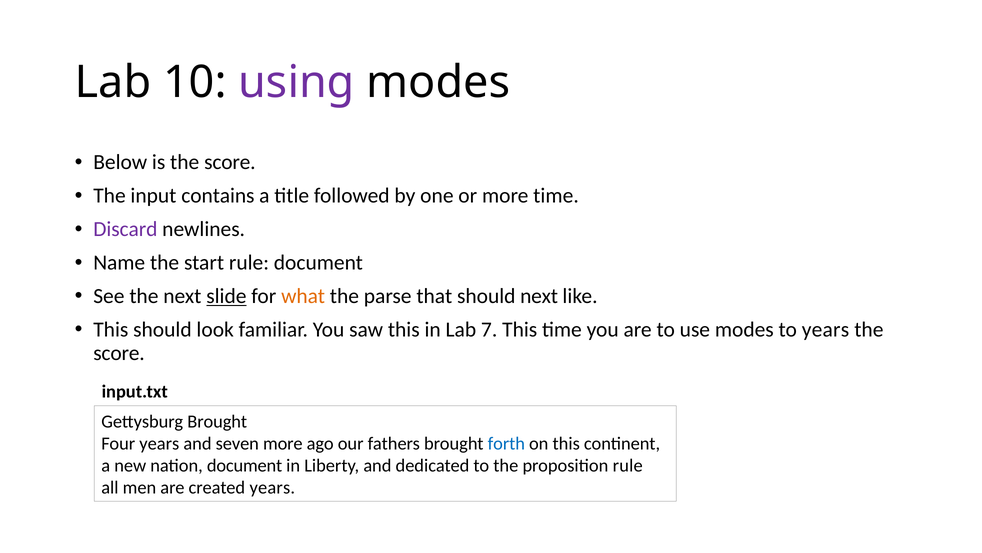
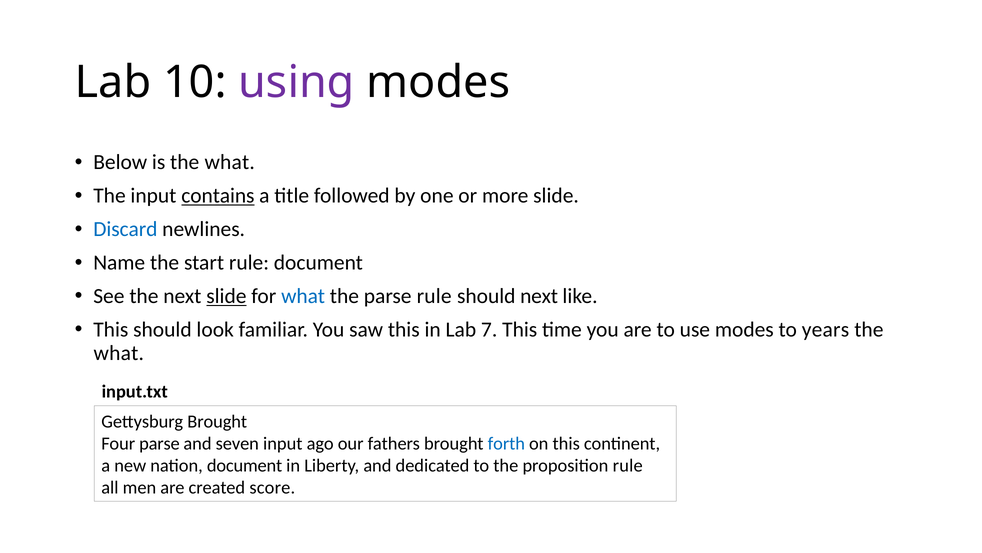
is the score: score -> what (230, 162)
contains underline: none -> present (218, 196)
more time: time -> slide (556, 196)
Discard colour: purple -> blue (125, 229)
what colour: orange -> blue (303, 296)
parse that: that -> rule (434, 296)
score: score -> what (119, 353)
Four years: years -> parse (159, 443)
seven more: more -> input (283, 443)
created years: years -> score (272, 487)
